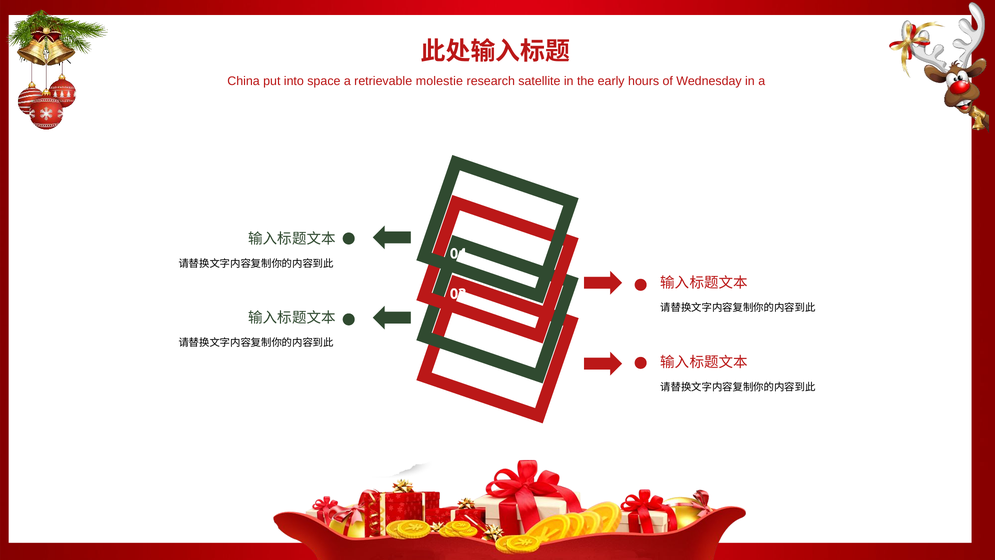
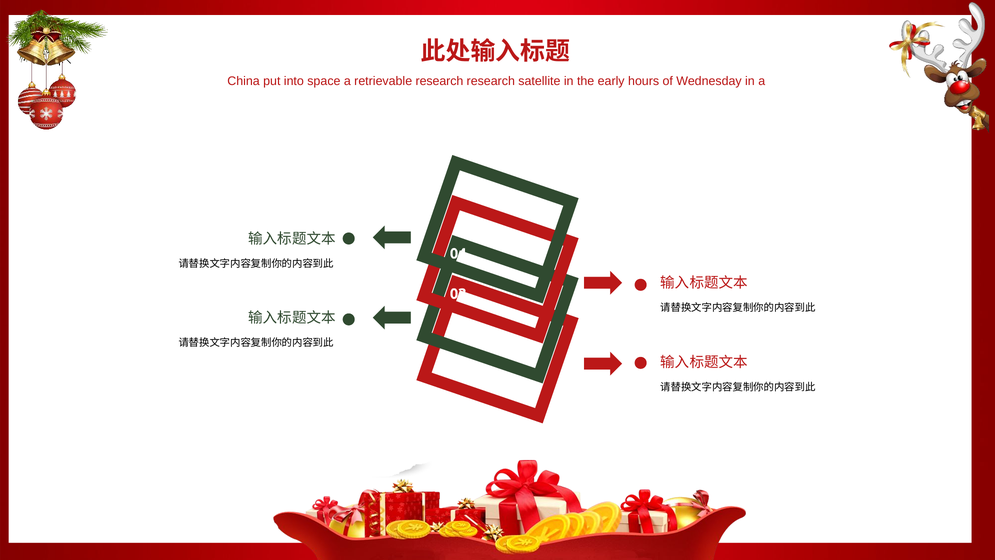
retrievable molestie: molestie -> research (439, 81)
